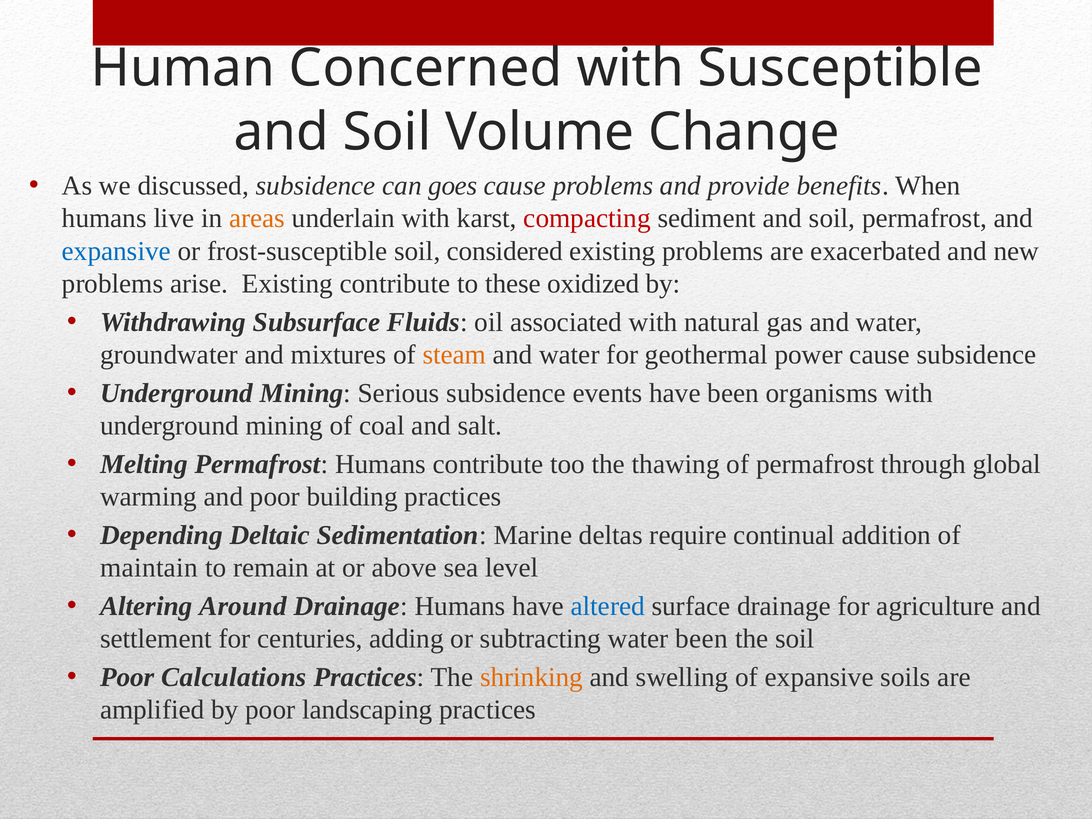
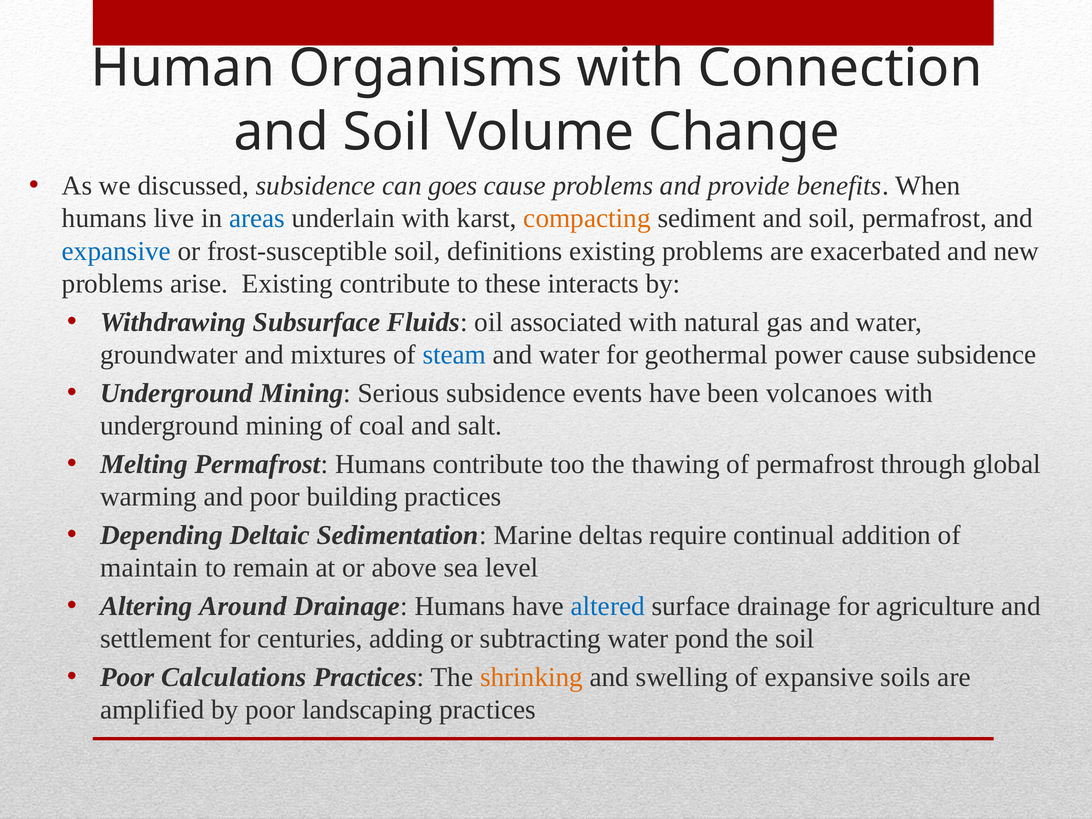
Concerned: Concerned -> Organisms (426, 68)
Susceptible: Susceptible -> Connection (840, 68)
areas colour: orange -> blue (257, 218)
compacting colour: red -> orange (587, 218)
considered: considered -> definitions (505, 251)
oxidized: oxidized -> interacts (593, 284)
steam colour: orange -> blue (454, 355)
organisms: organisms -> volcanoes (822, 393)
water been: been -> pond (702, 639)
